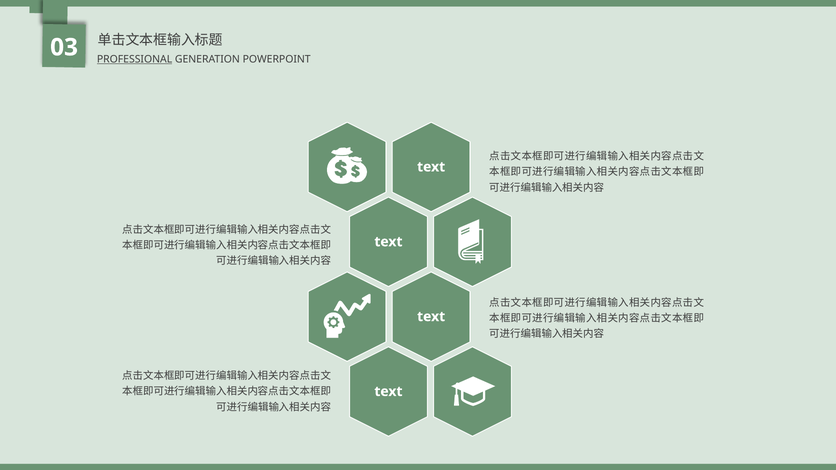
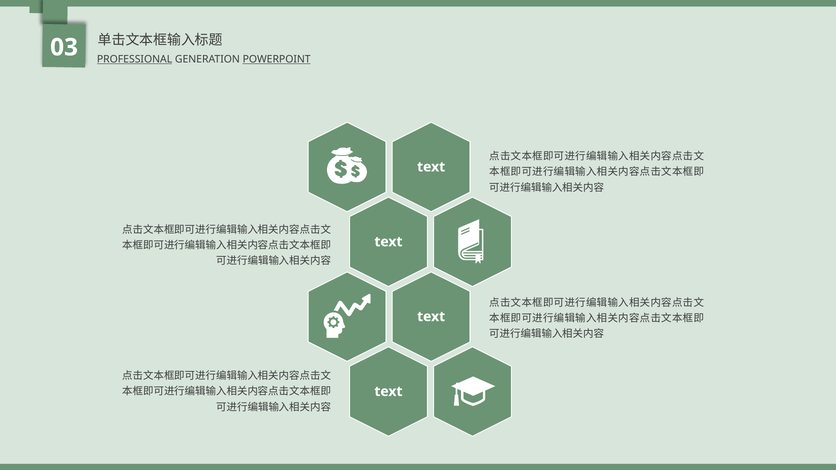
POWERPOINT underline: none -> present (277, 59)
